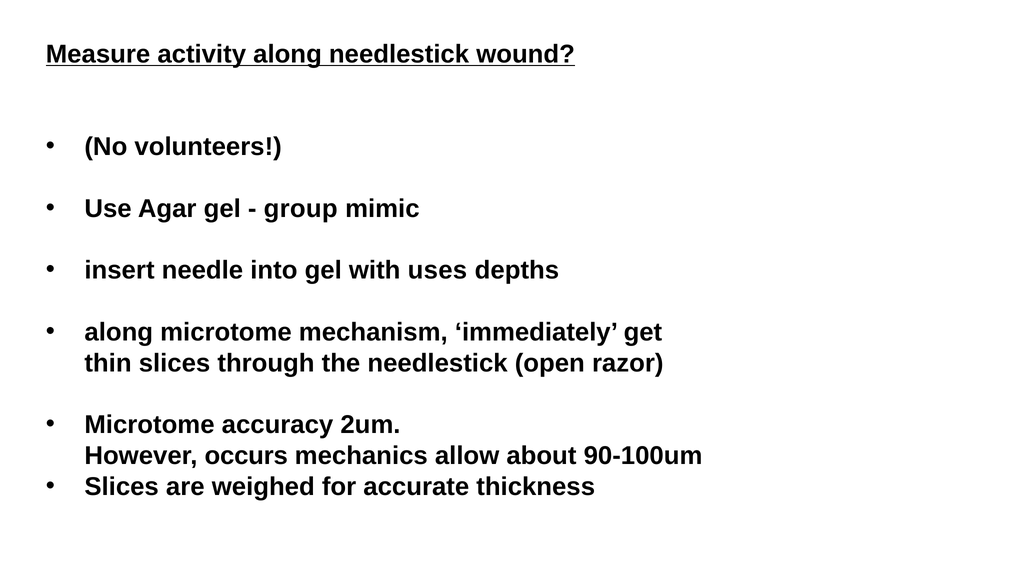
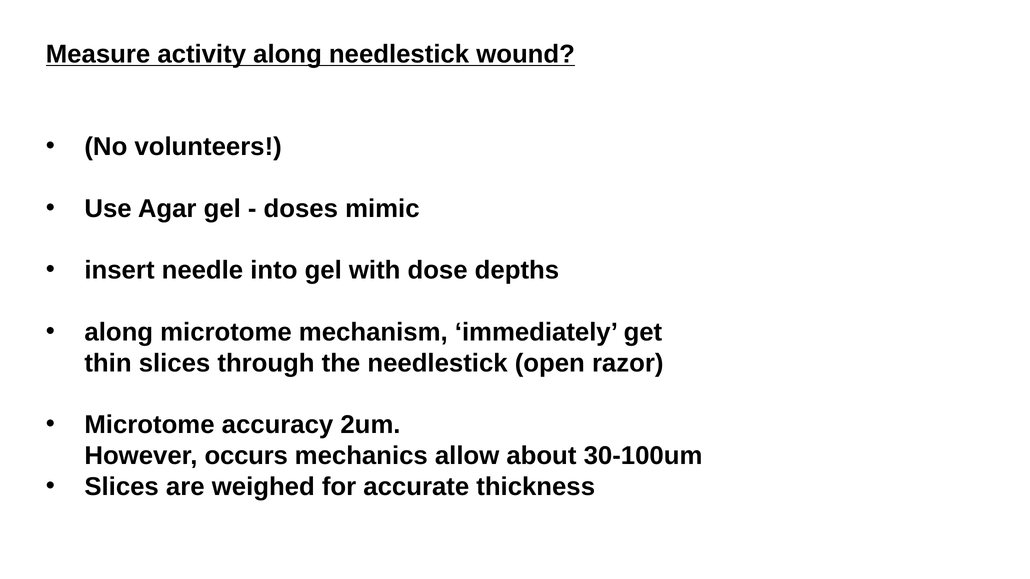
group: group -> doses (301, 209)
uses: uses -> dose (438, 271)
90-100um: 90-100um -> 30-100um (643, 456)
